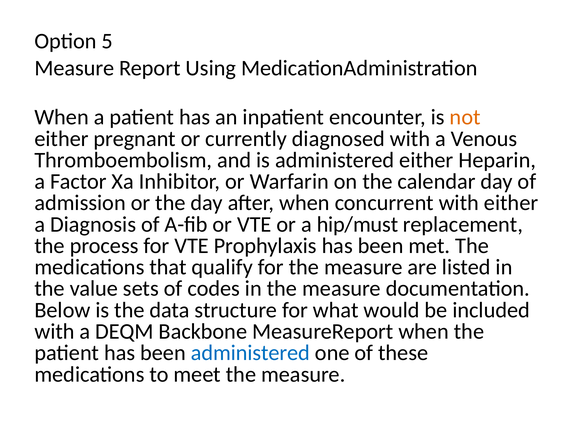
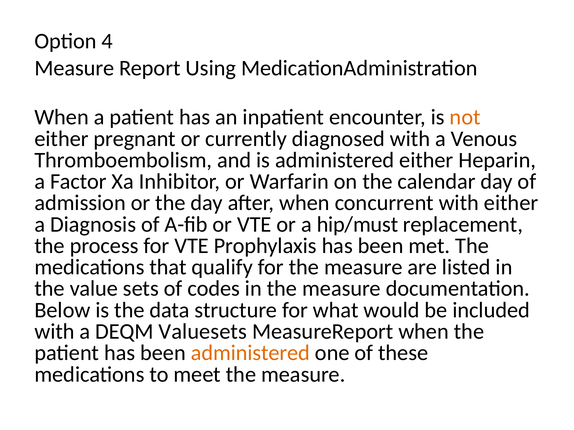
5: 5 -> 4 (107, 41)
Backbone: Backbone -> Valuesets (203, 332)
administered colour: blue -> orange (250, 353)
